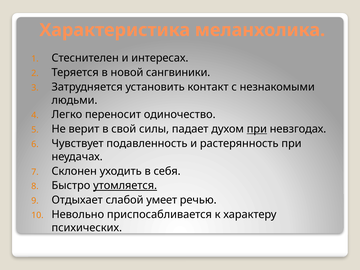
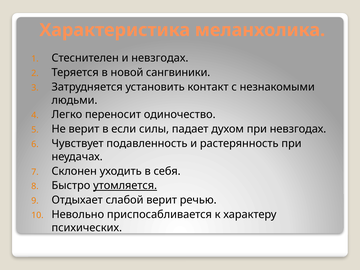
и интересах: интересах -> невзгодах (160, 58)
свой: свой -> если (124, 129)
при underline: present -> none (257, 129)
слабой умеет: умеет -> верит (162, 200)
